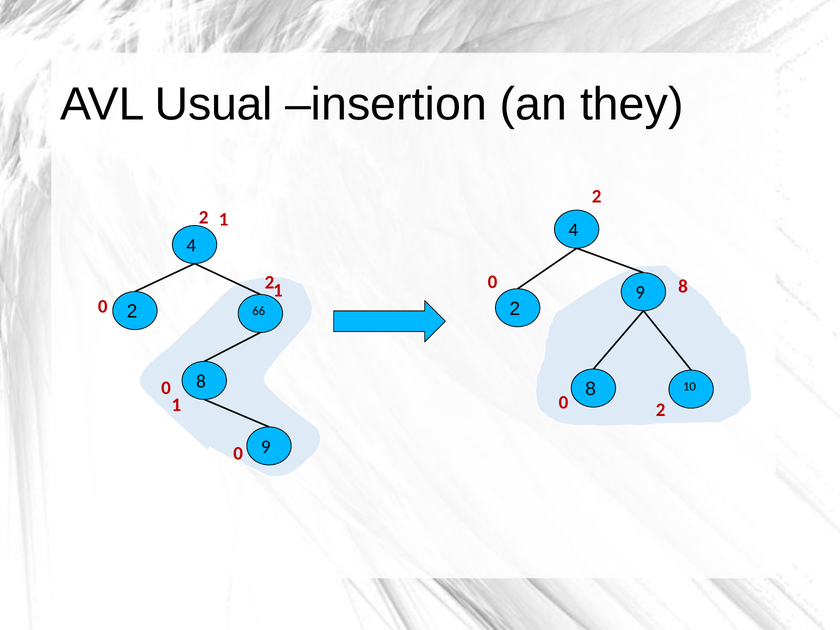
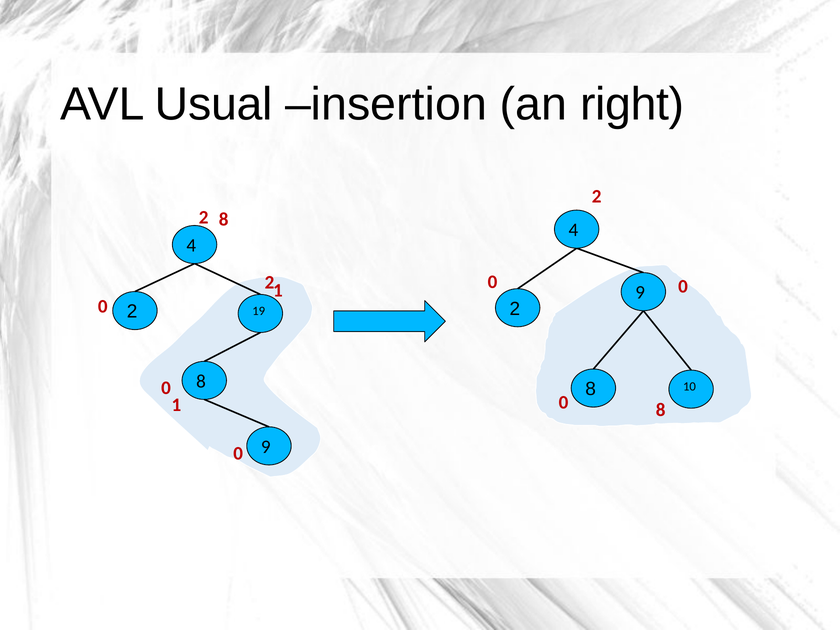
they: they -> right (632, 104)
1: 1 -> 8 (224, 220)
8: 8 -> 0 (683, 286)
66: 66 -> 19 (259, 311)
2: 2 -> 8 (661, 410)
